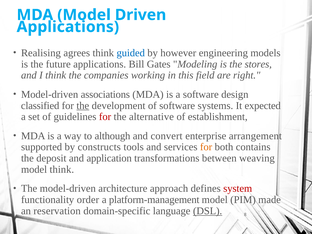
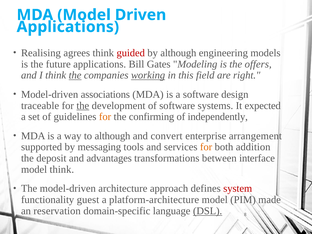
guided colour: blue -> red (131, 53)
by however: however -> although (178, 53)
stores: stores -> offers (258, 64)
the underline: none -> present (75, 75)
working underline: none -> present (148, 75)
classified: classified -> traceable (40, 106)
for colour: red -> orange (105, 117)
alternative: alternative -> confirming (152, 117)
establishment: establishment -> independently (218, 117)
constructs: constructs -> messaging (99, 147)
contains: contains -> addition (253, 147)
application: application -> advantages (109, 158)
weaving: weaving -> interface (257, 158)
order: order -> guest (88, 200)
platform-management: platform-management -> platform-architecture (154, 200)
